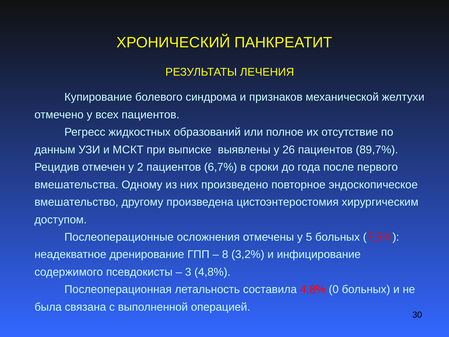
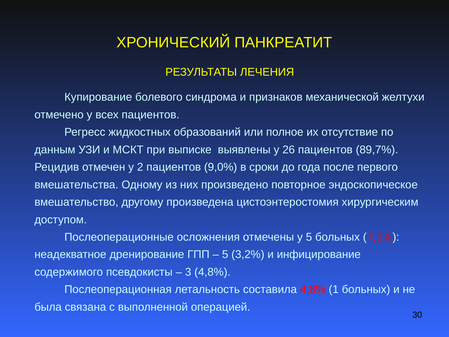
6,7%: 6,7% -> 9,0% (221, 167)
8: 8 -> 5 (225, 254)
0: 0 -> 1 (334, 289)
